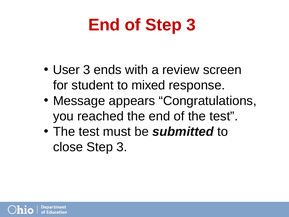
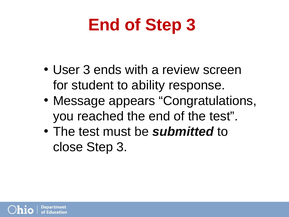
mixed: mixed -> ability (148, 85)
